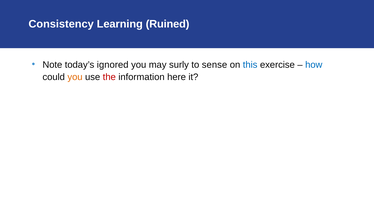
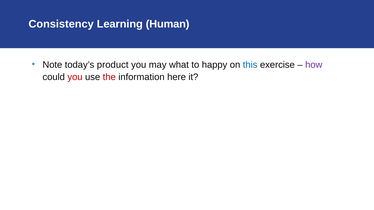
Ruined: Ruined -> Human (168, 24)
ignored: ignored -> product (113, 65)
surly: surly -> what (179, 65)
sense: sense -> happy (215, 65)
how colour: blue -> purple (314, 65)
you colour: orange -> red (75, 77)
